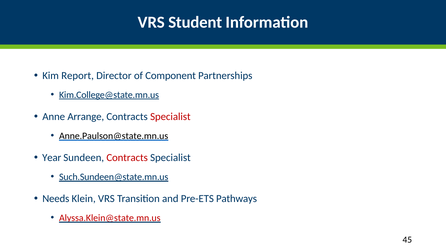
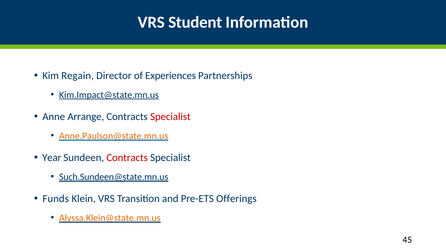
Report: Report -> Regain (78, 76)
Component: Component -> Experiences (171, 76)
Kim.College@state.mn.us: Kim.College@state.mn.us -> Kim.Impact@state.mn.us (109, 95)
Anne.Paulson@state.mn.us colour: black -> orange (114, 136)
Needs: Needs -> Funds (56, 199)
Pathways: Pathways -> Offerings (236, 199)
Alyssa.Klein@state.mn.us colour: red -> orange (110, 218)
